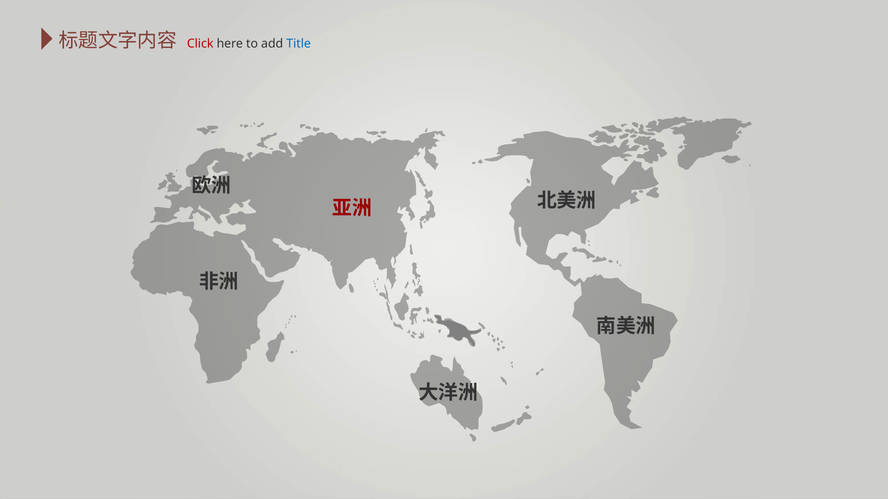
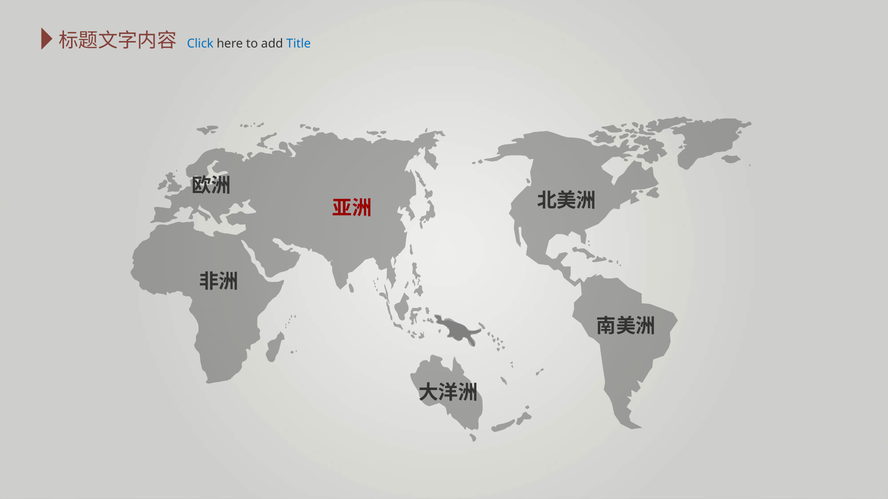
Click colour: red -> blue (200, 44)
